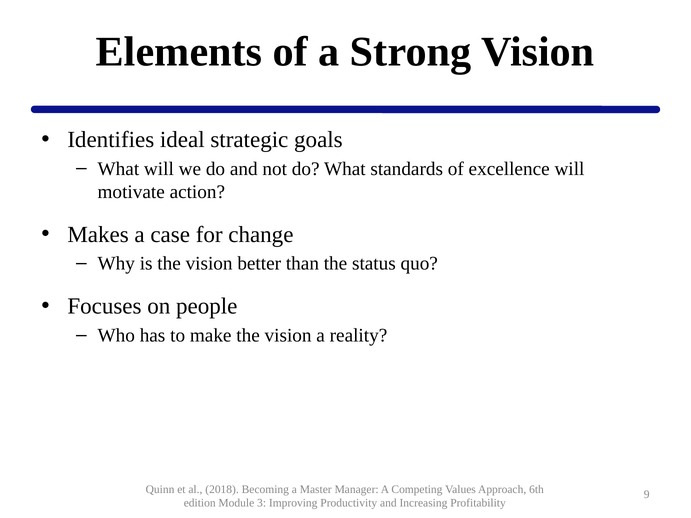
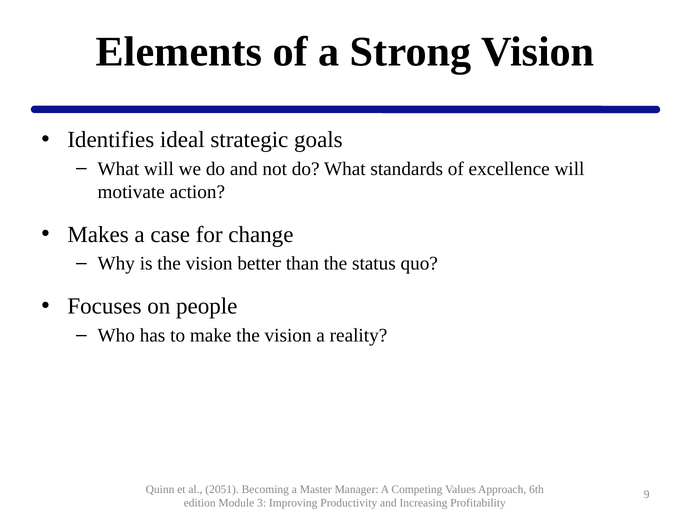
2018: 2018 -> 2051 (222, 490)
